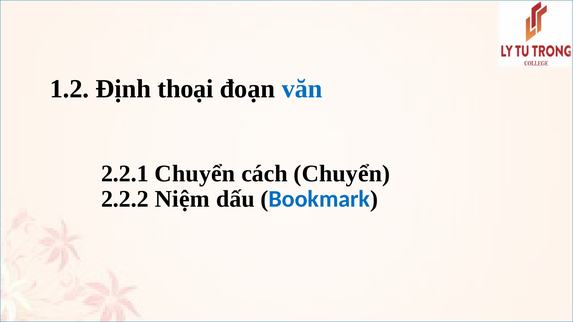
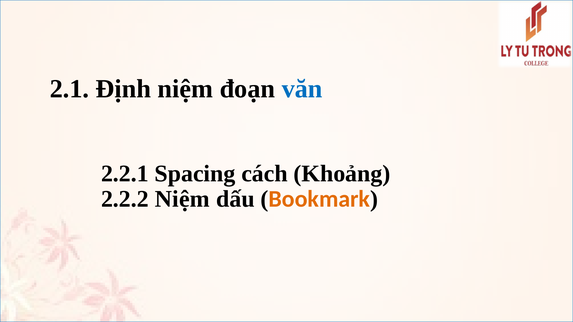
1.2: 1.2 -> 2.1 (69, 89)
Định thoại: thoại -> niệm (185, 89)
2.2.1 Chuyển: Chuyển -> Spacing (195, 174)
cách Chuyển: Chuyển -> Khoảng (342, 174)
Bookmark colour: blue -> orange (319, 199)
